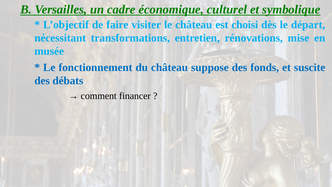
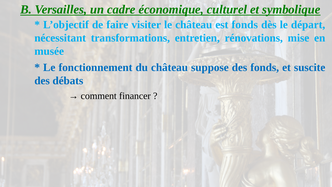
est choisi: choisi -> fonds (245, 25)
